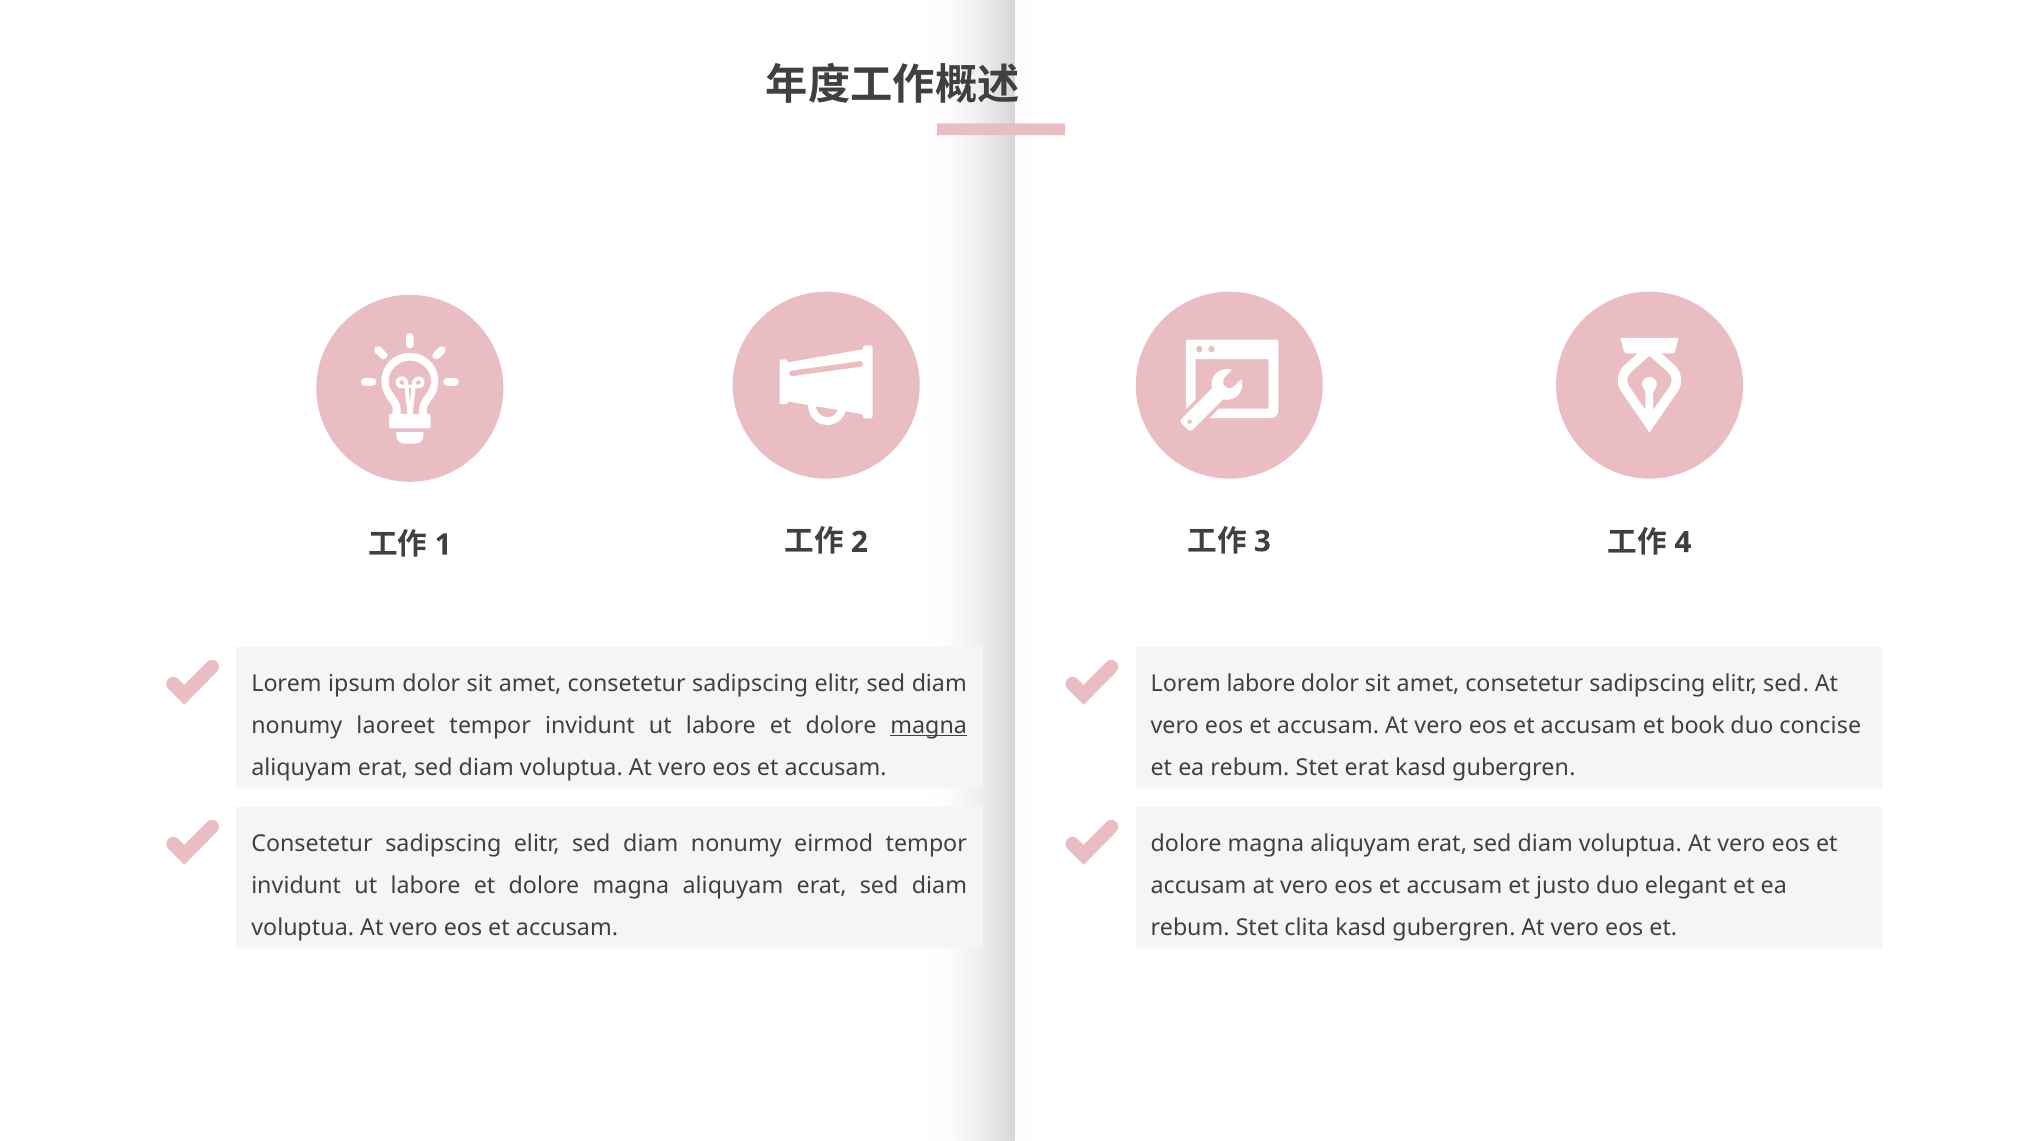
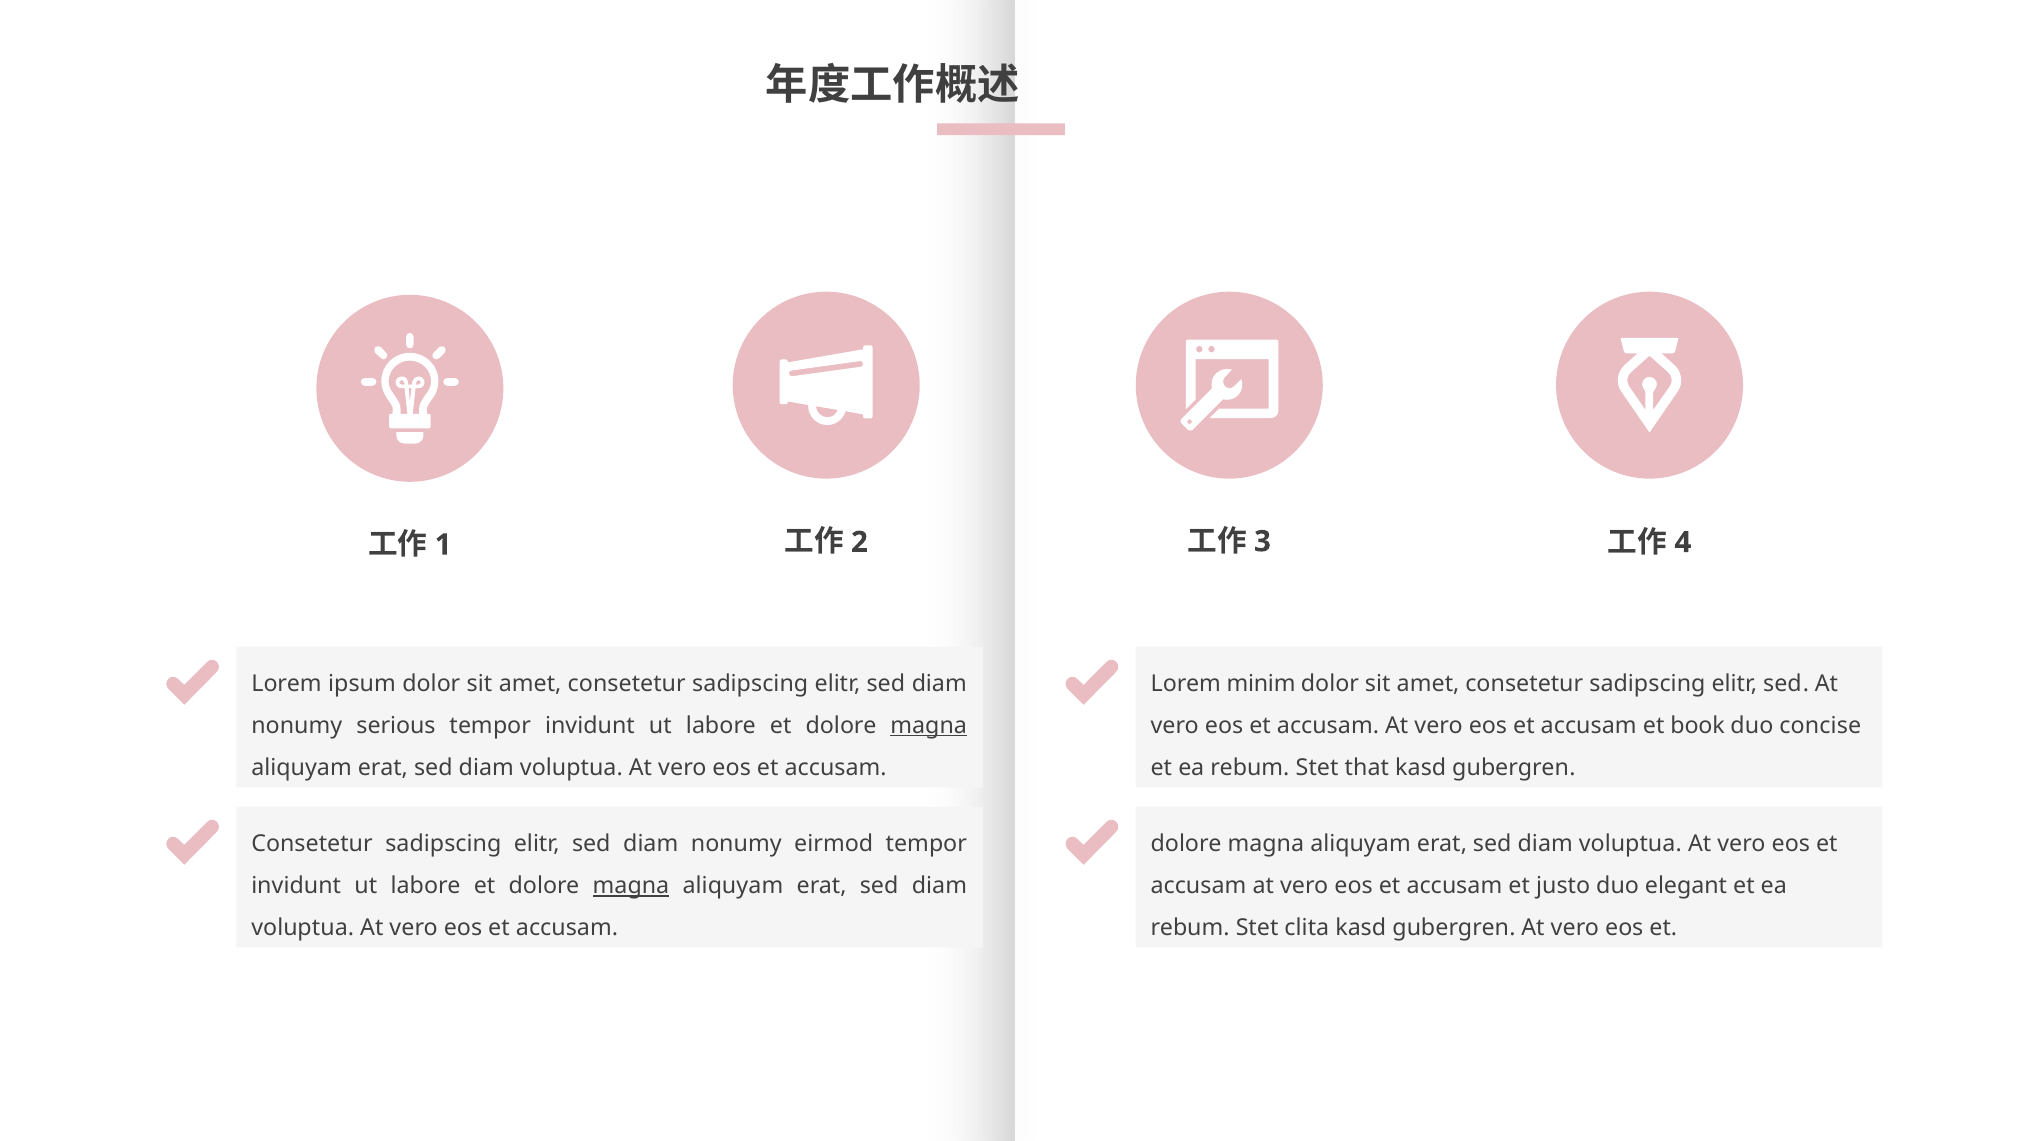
Lorem labore: labore -> minim (1261, 684)
laoreet: laoreet -> serious (396, 726)
Stet erat: erat -> that (1367, 768)
magna underline: none -> present (631, 886)
